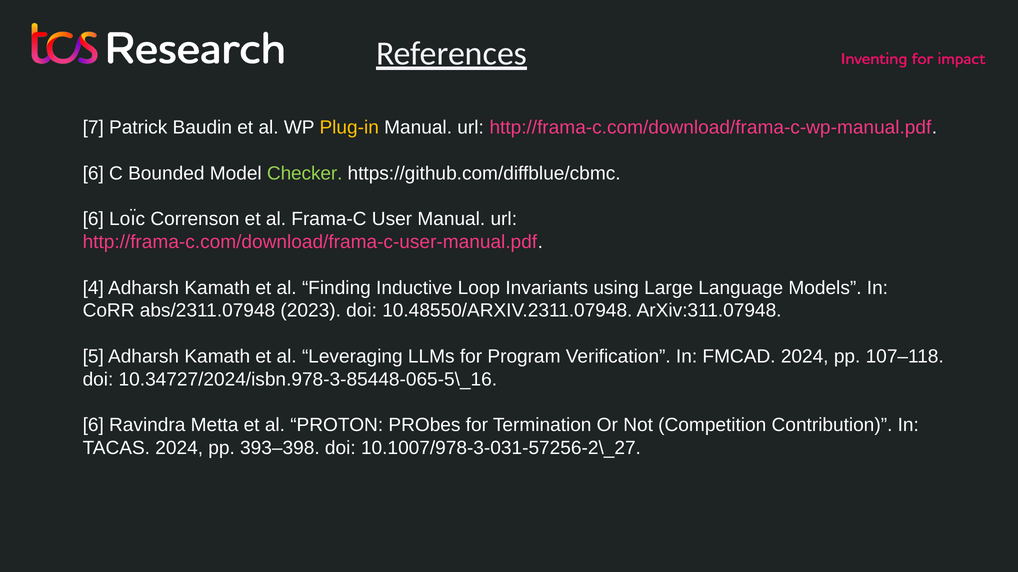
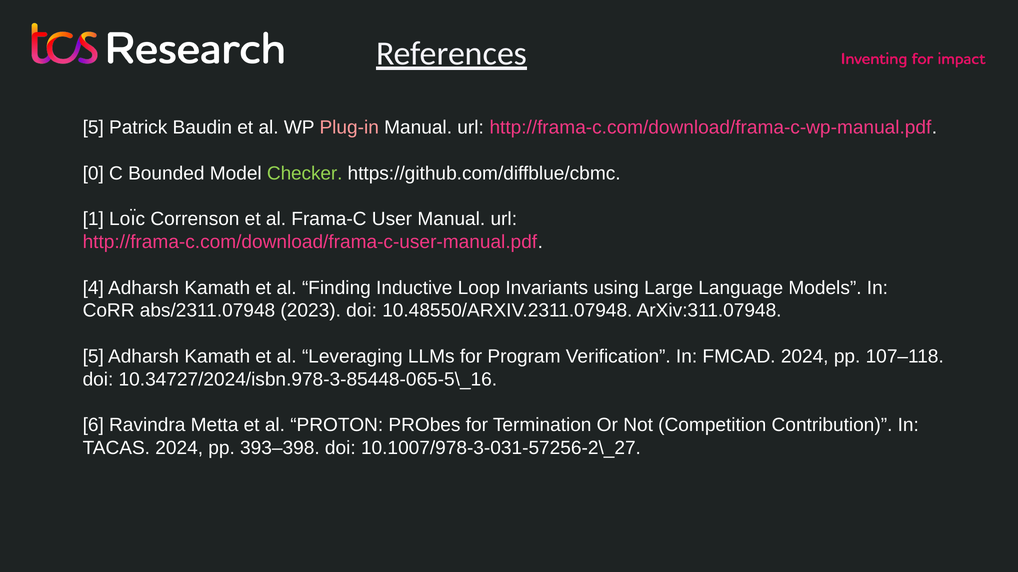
7: 7 -> 5 (93, 128)
Plug-in colour: yellow -> pink (349, 128)
6: 6 -> 0 (93, 174)
6: 6 -> 1 (93, 219)
